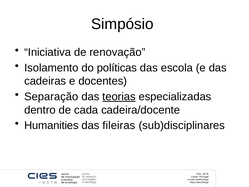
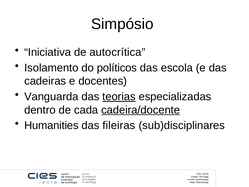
renovação: renovação -> autocrítica (117, 52)
políticas: políticas -> políticos (117, 68)
Separação: Separação -> Vanguarda (51, 97)
cadeira/docente underline: none -> present (141, 110)
